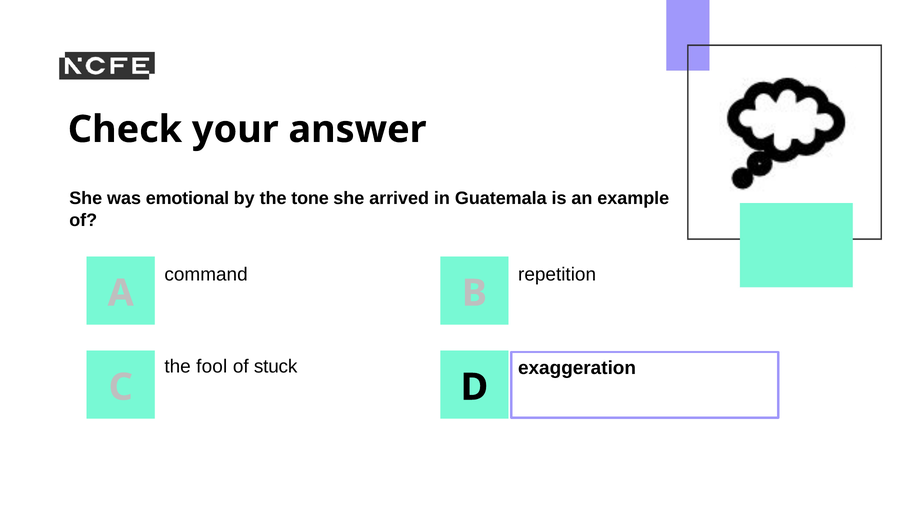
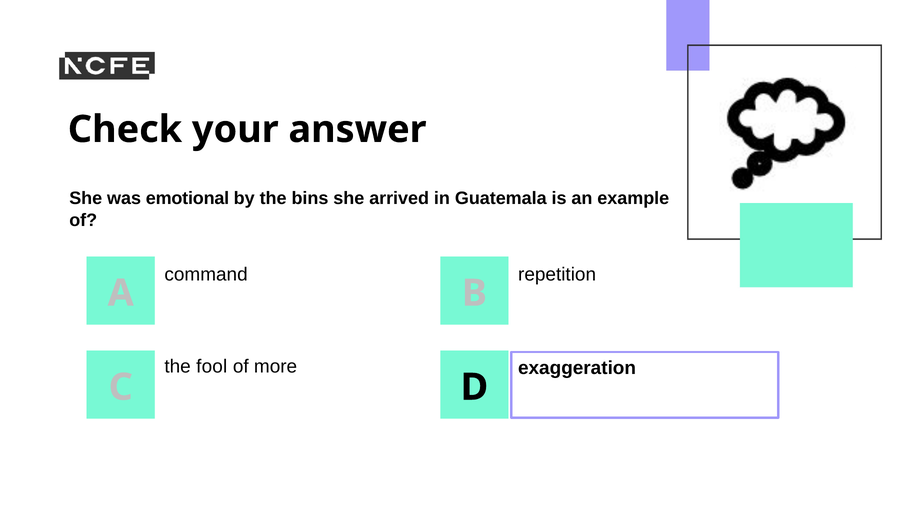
tone: tone -> bins (310, 199)
stuck: stuck -> more (276, 367)
